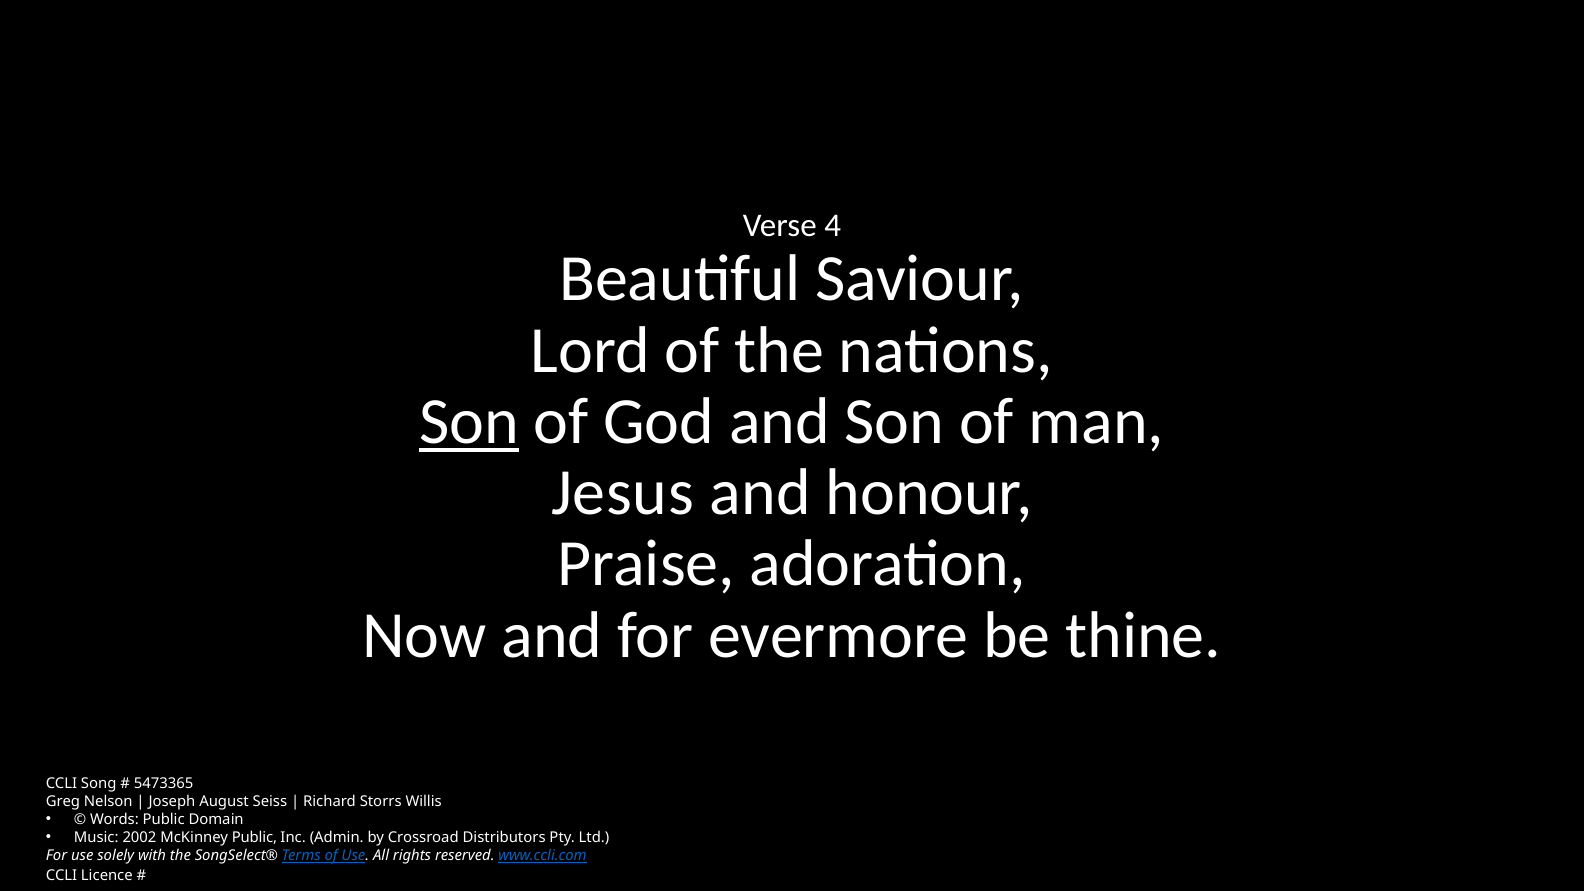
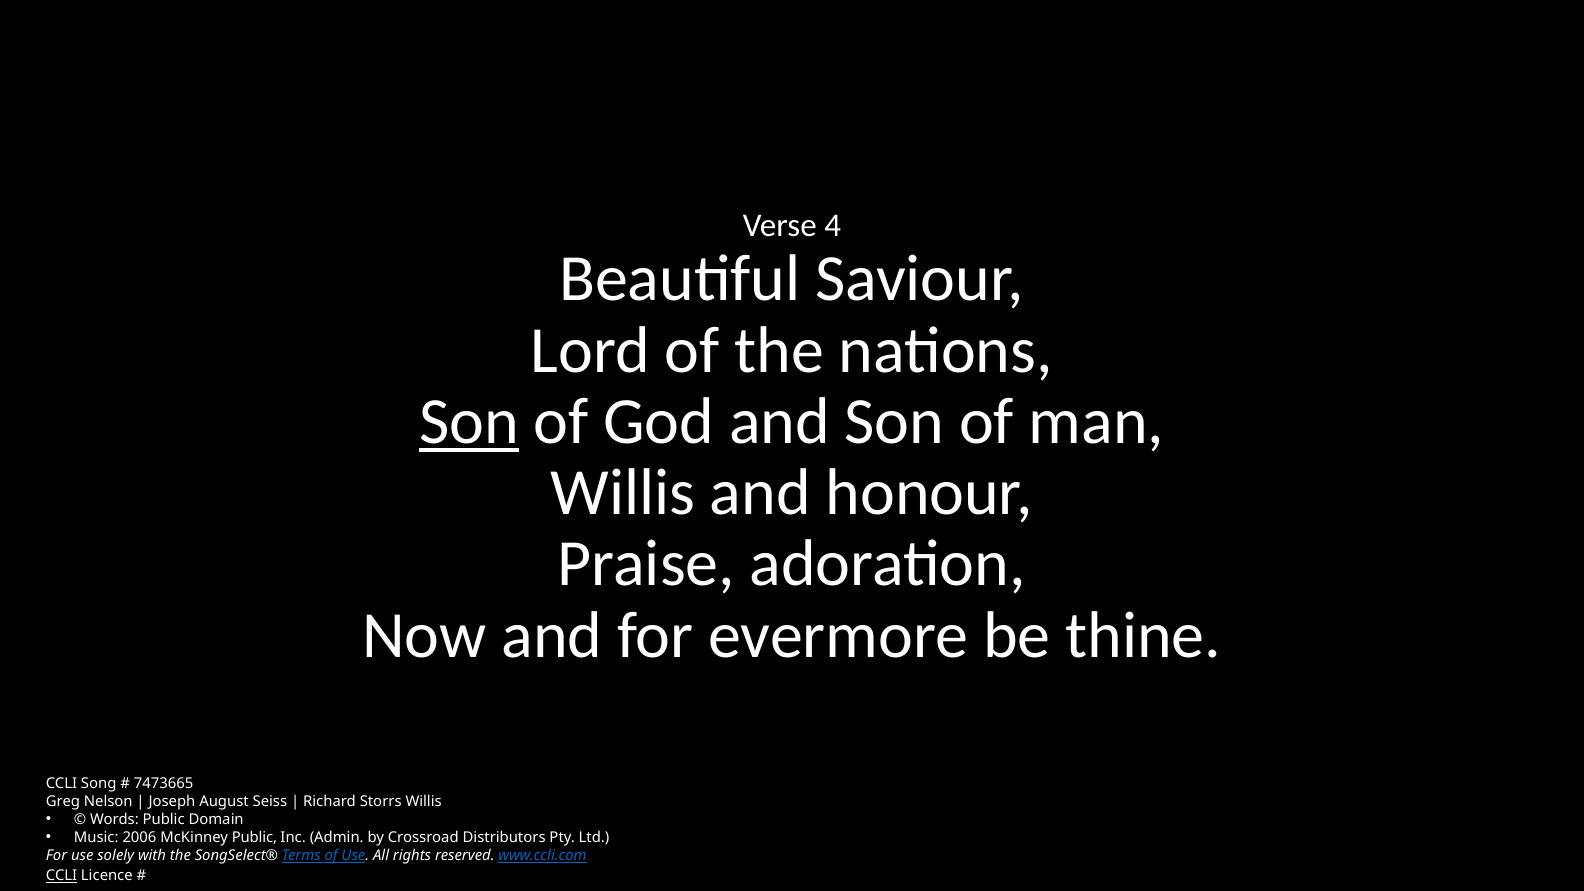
Jesus: Jesus -> Willis (623, 493)
5473365: 5473365 -> 7473665 (164, 784)
2002: 2002 -> 2006 (139, 838)
CCLI underline: none -> present (62, 876)
